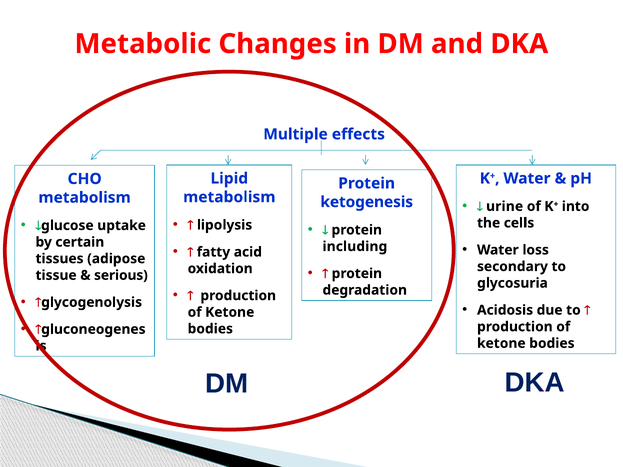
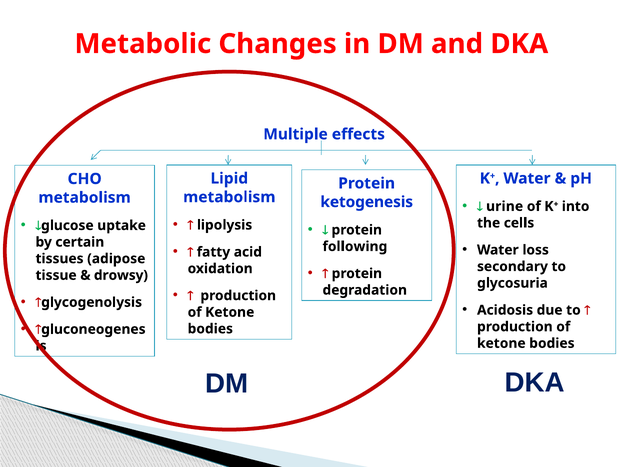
including: including -> following (355, 247)
serious: serious -> drowsy (121, 275)
